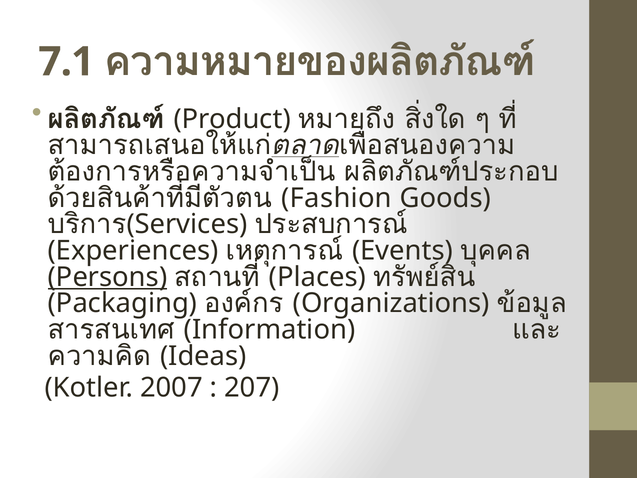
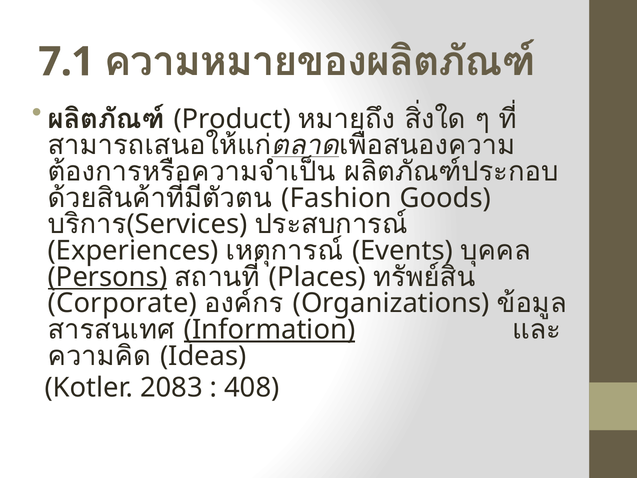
Packaging: Packaging -> Corporate (122, 303)
Information underline: none -> present (270, 330)
2007: 2007 -> 2083 (171, 387)
207: 207 -> 408 (252, 387)
